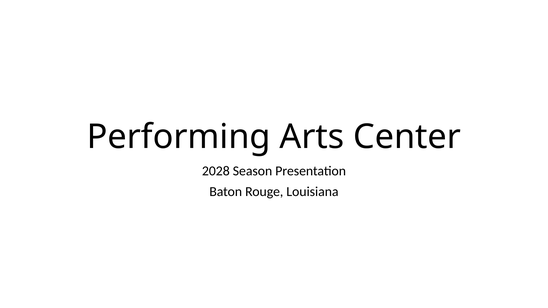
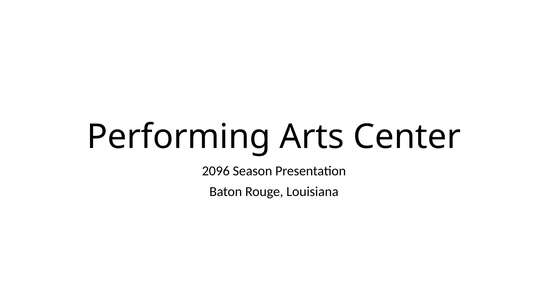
2028: 2028 -> 2096 (216, 171)
